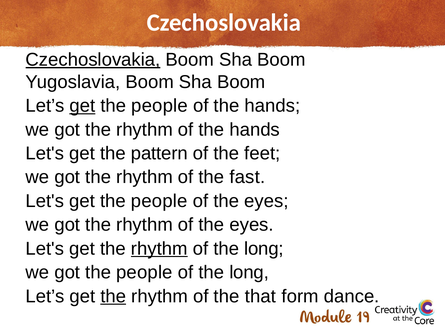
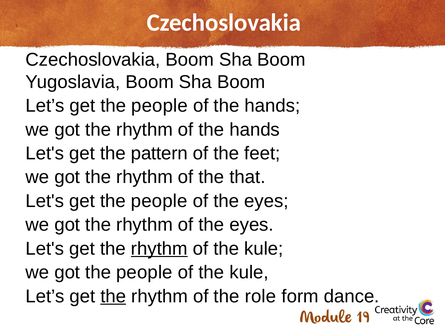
Czechoslovakia underline: present -> none (93, 60)
get underline: present -> none (82, 106)
fast: fast -> that (247, 177)
long: long -> kule (264, 248)
long: long -> kule (249, 272)
that: that -> role (260, 296)
